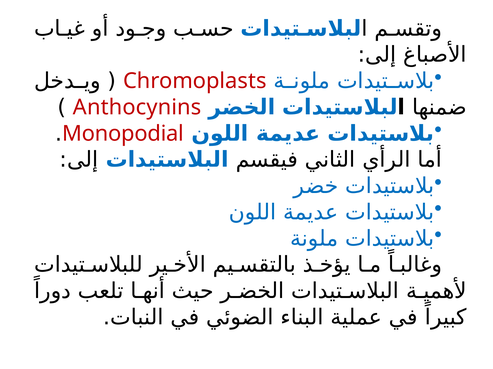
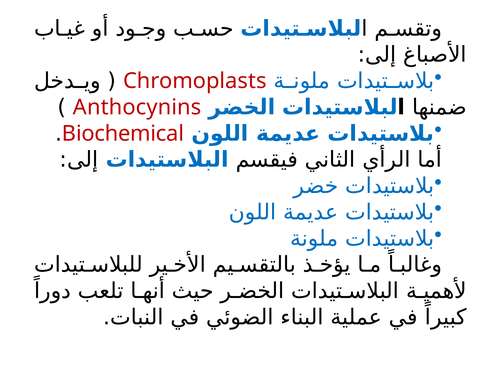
Monopodial: Monopodial -> Biochemical (123, 134)
